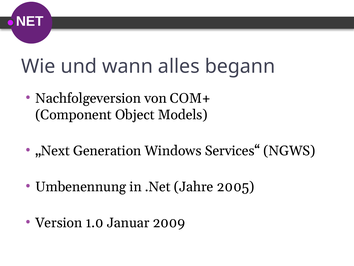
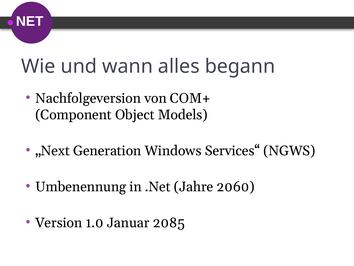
2005: 2005 -> 2060 (236, 186)
2009: 2009 -> 2085 (169, 222)
